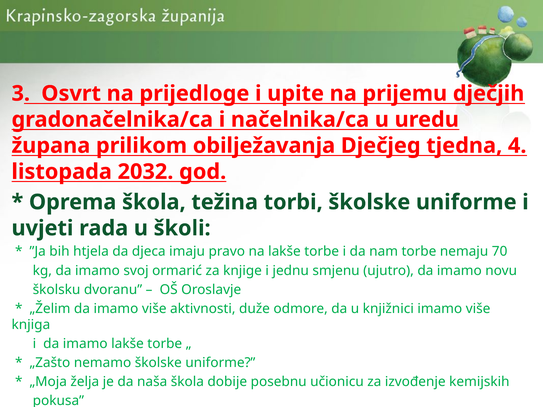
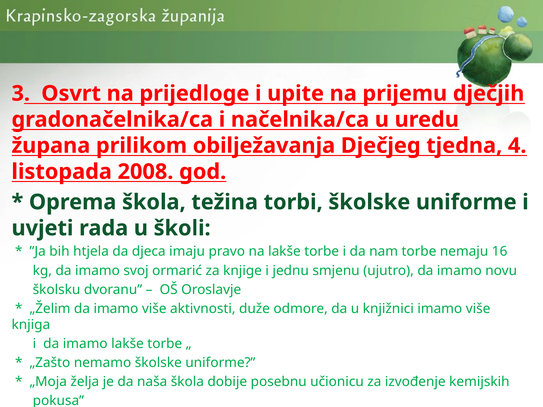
2032: 2032 -> 2008 (145, 172)
70: 70 -> 16 (500, 252)
